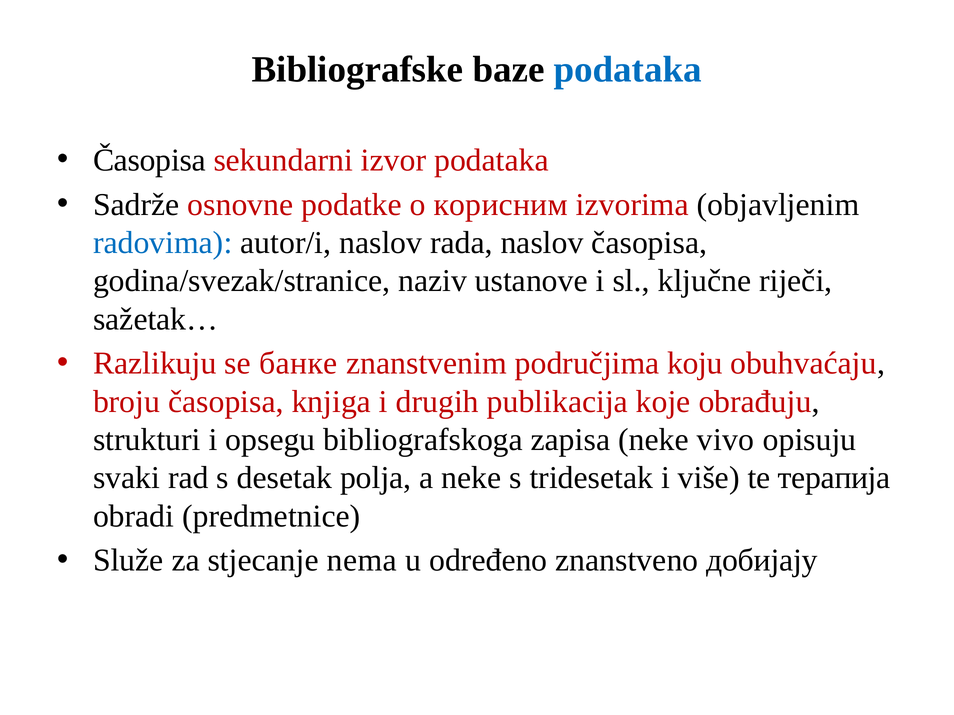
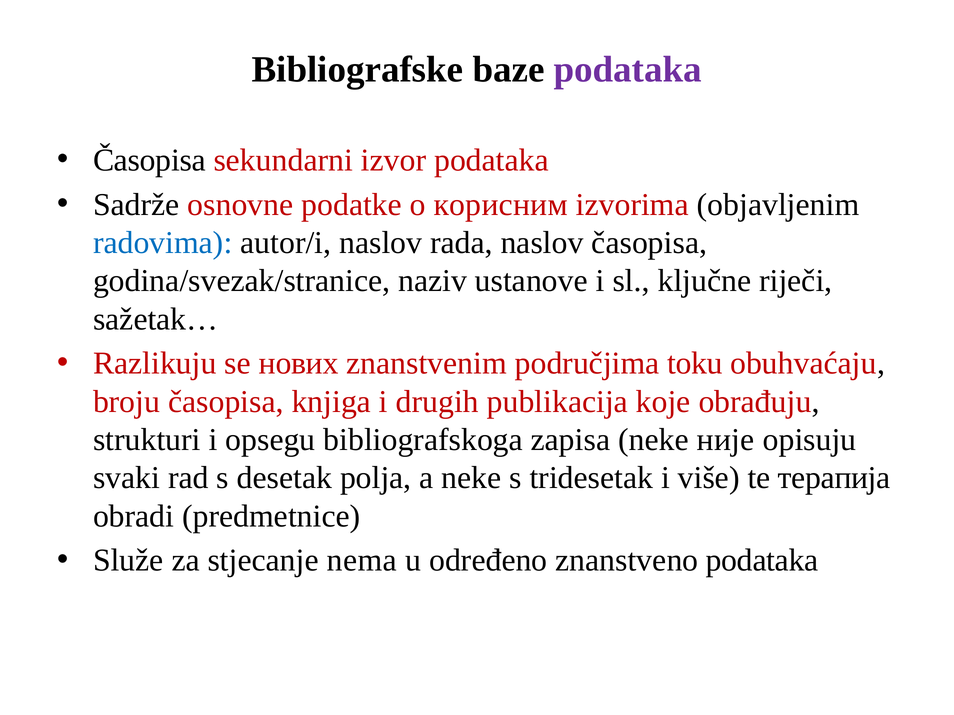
podataka colour: blue -> purple (628, 70)
банке: банке -> нових (299, 364)
koju: koju -> toku (695, 364)
vivo: vivo -> није (726, 440)
znanstveno добијају: добијају -> podataka (762, 561)
